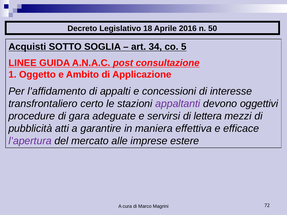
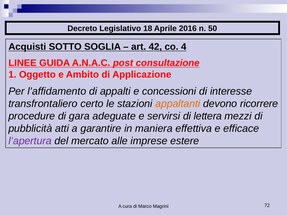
34: 34 -> 42 (155, 47)
5: 5 -> 4 (184, 47)
appaltanti colour: purple -> orange (178, 104)
oggettivi: oggettivi -> ricorrere (259, 104)
